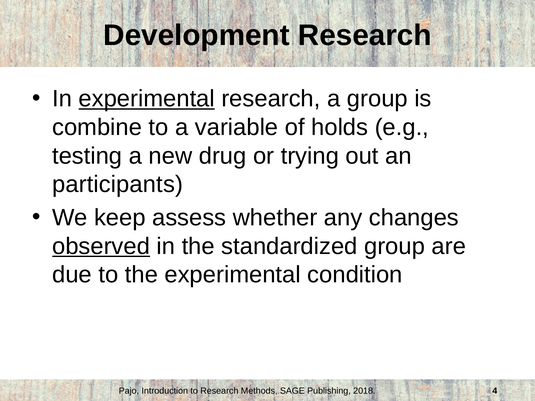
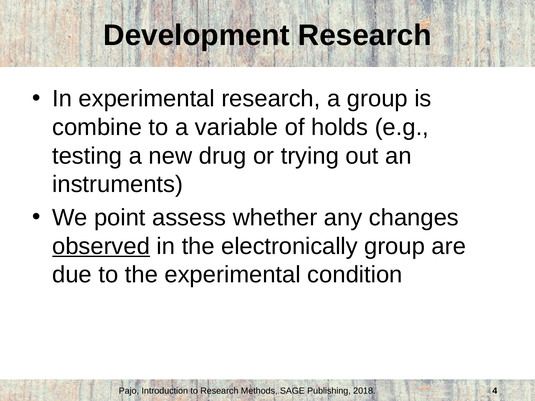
experimental underline: present -> none (147, 99)
participants: participants -> instruments (118, 184)
keep: keep -> point (120, 218)
standardized: standardized -> electronically (289, 246)
